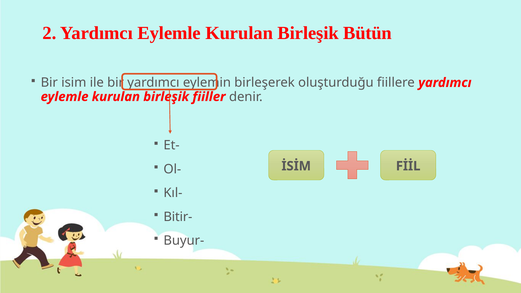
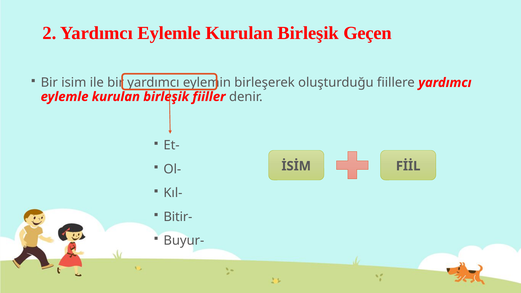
Bütün: Bütün -> Geçen (368, 33)
